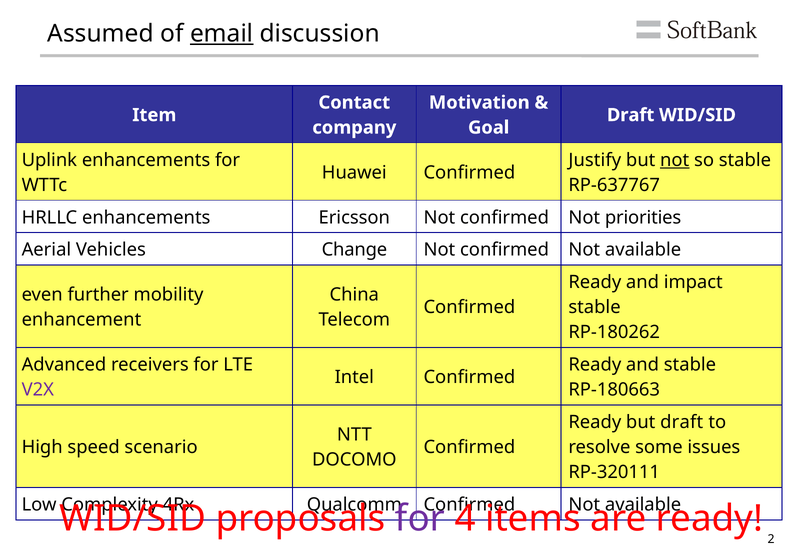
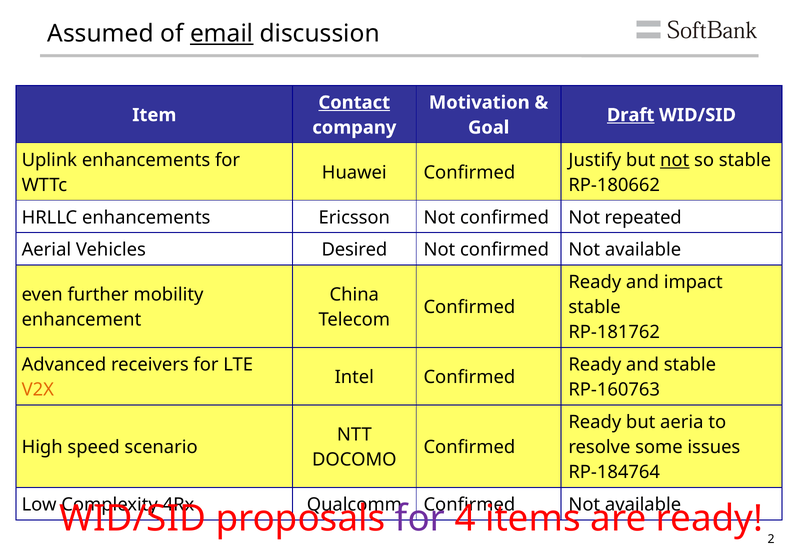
Contact underline: none -> present (354, 103)
Draft underline: none -> present (631, 115)
RP-637767: RP-637767 -> RP-180662 (614, 185)
priorities: priorities -> repeated (643, 218)
Change: Change -> Desired (354, 250)
RP-180262: RP-180262 -> RP-181762 (614, 333)
V2X colour: purple -> orange (38, 390)
RP-180663: RP-180663 -> RP-160763 (614, 390)
but draft: draft -> aeria (682, 423)
RP-320111: RP-320111 -> RP-184764 (614, 473)
